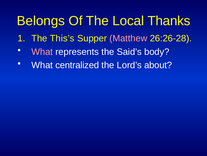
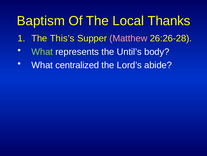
Belongs: Belongs -> Baptism (41, 21)
What colour: pink -> light green (42, 52)
Said’s: Said’s -> Until’s (129, 52)
about: about -> abide (158, 65)
